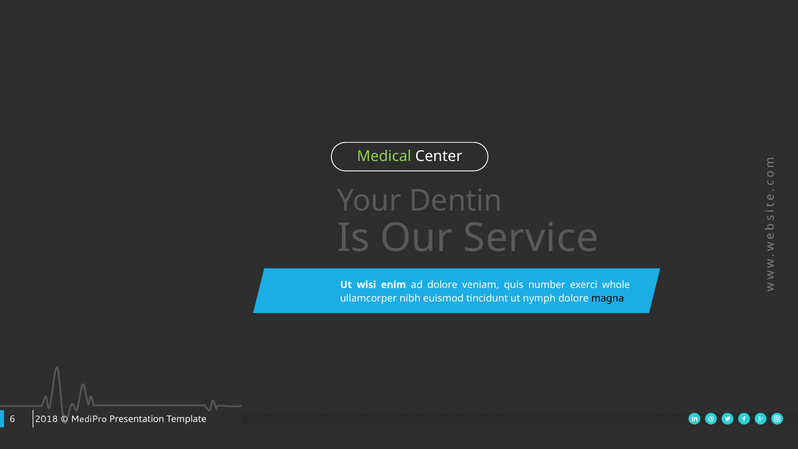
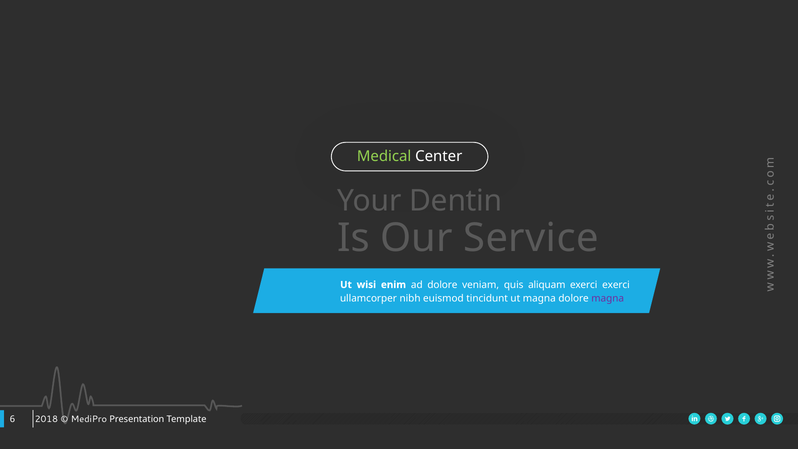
number: number -> aliquam (547, 285)
exerci whole: whole -> exerci (616, 285)
ut nymph: nymph -> magna (539, 298)
magna colour: black -> purple (608, 298)
